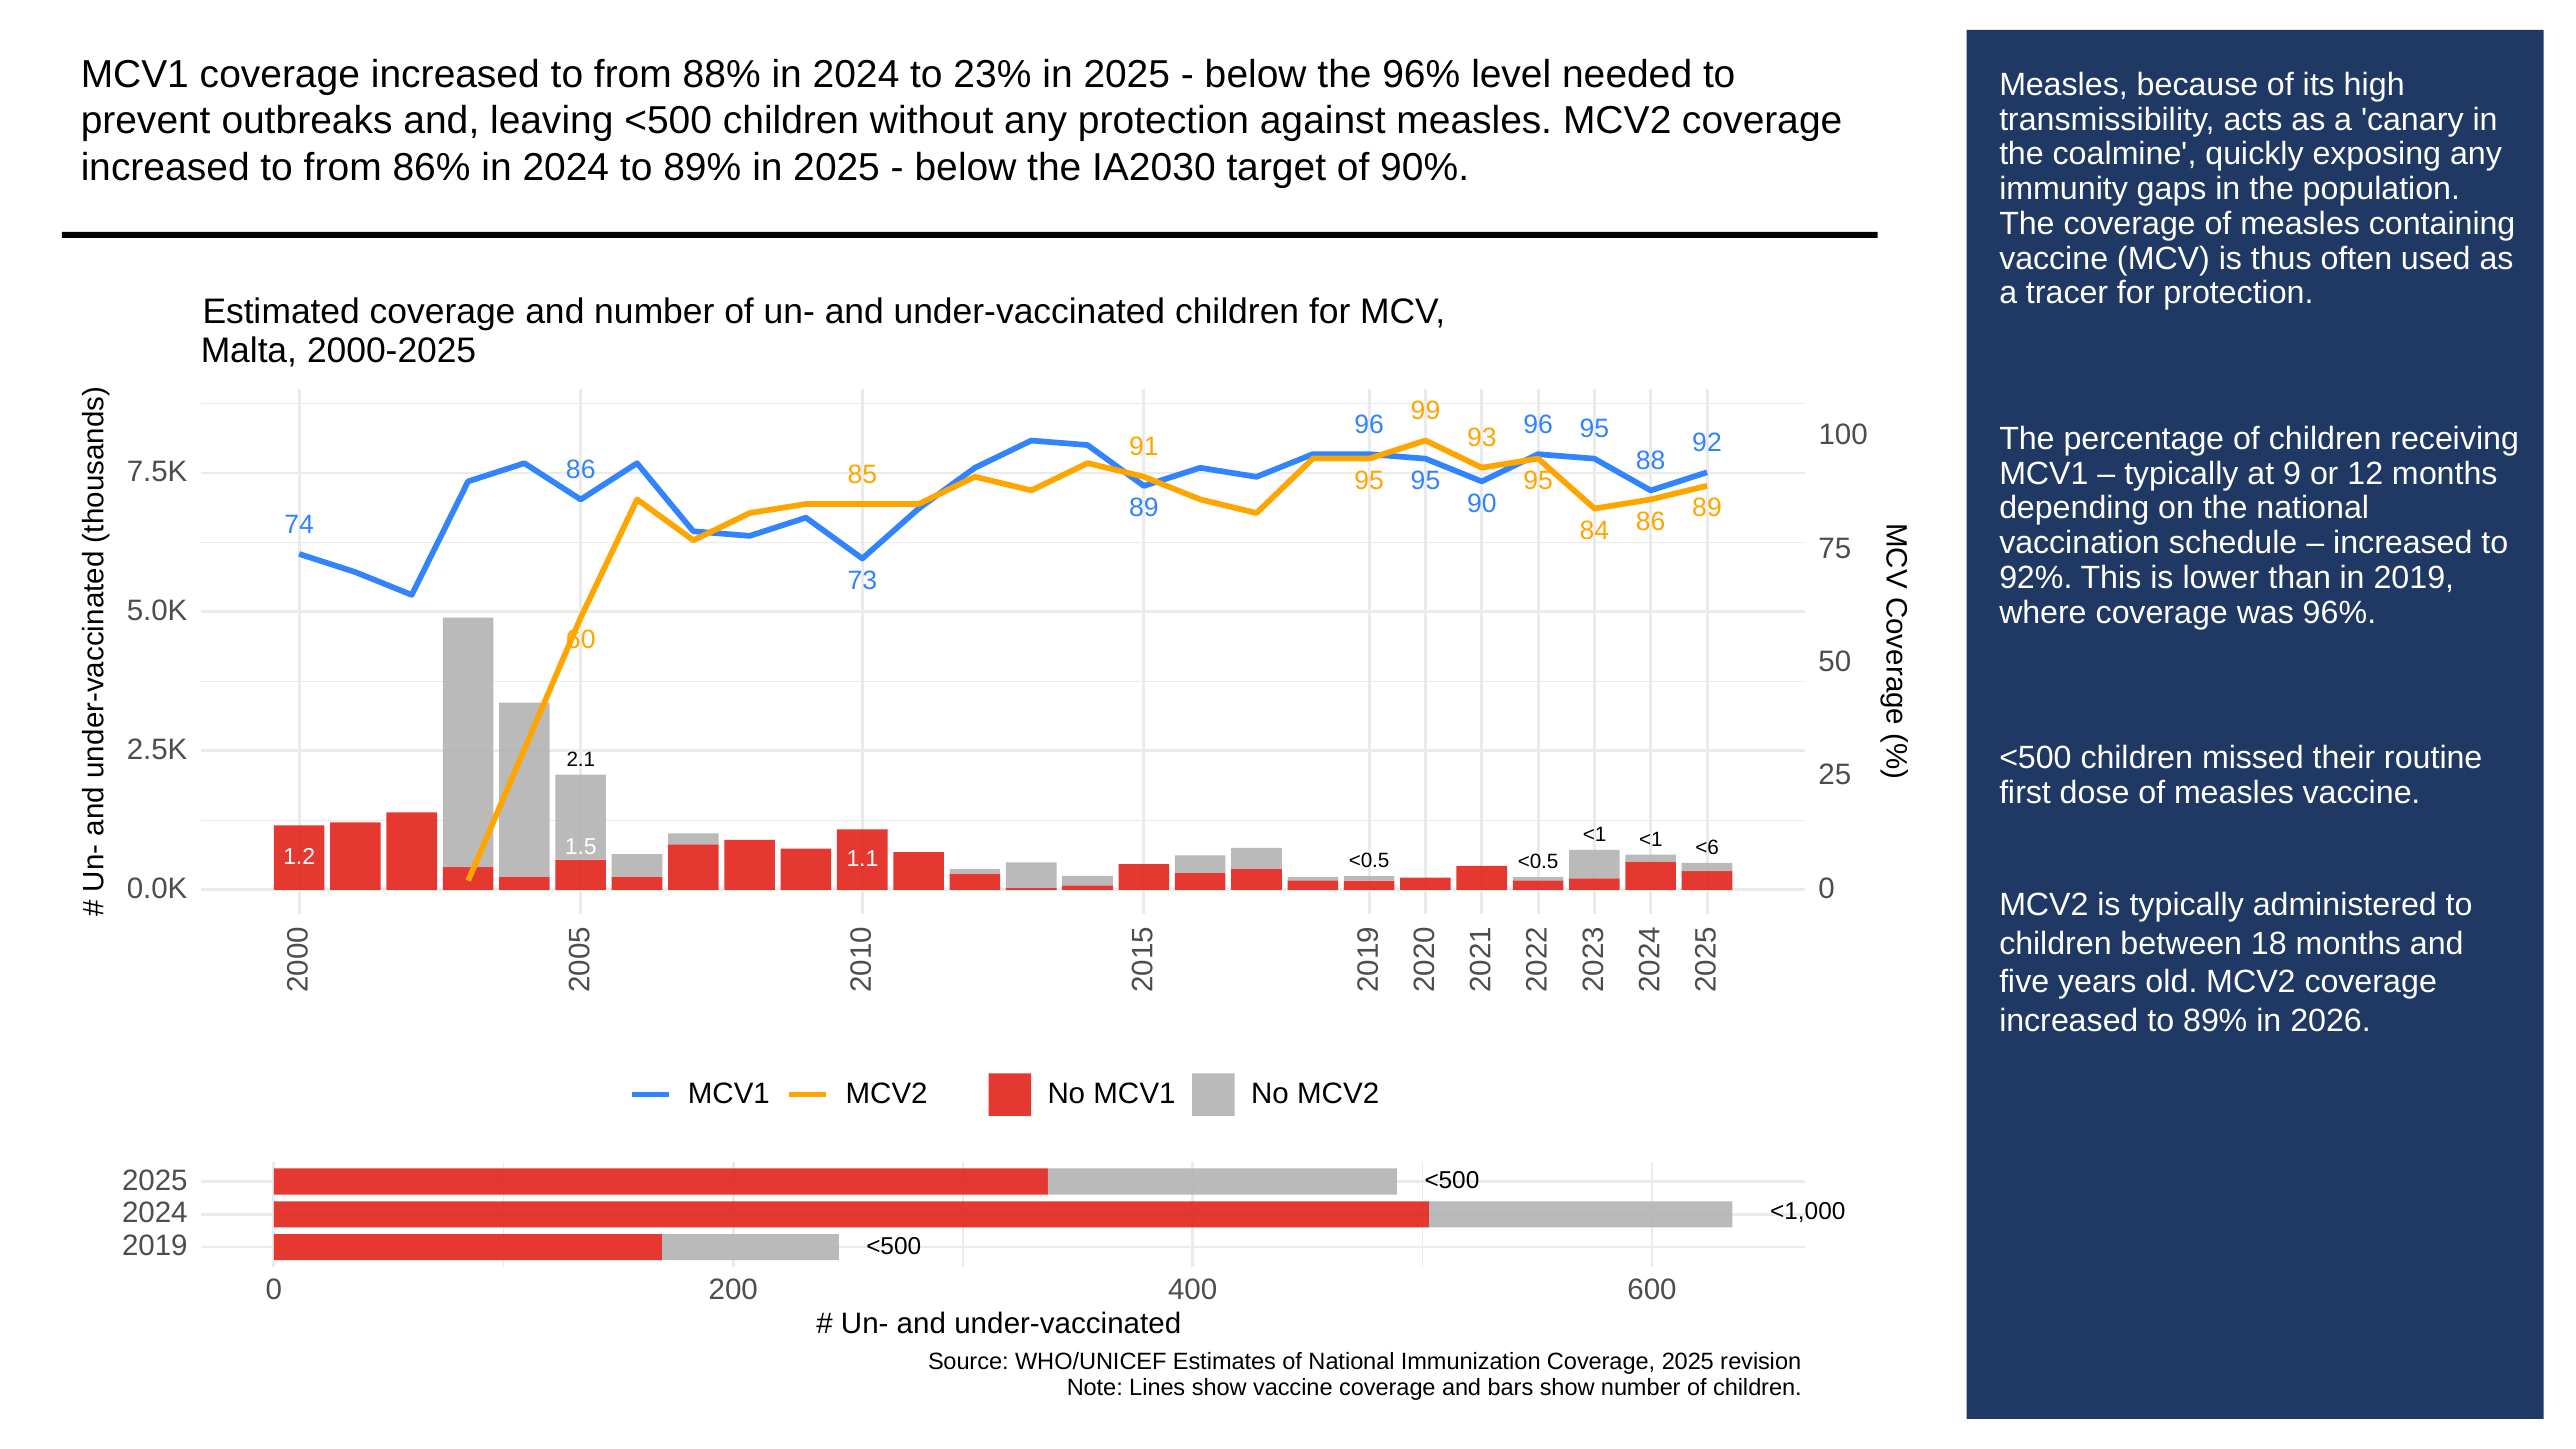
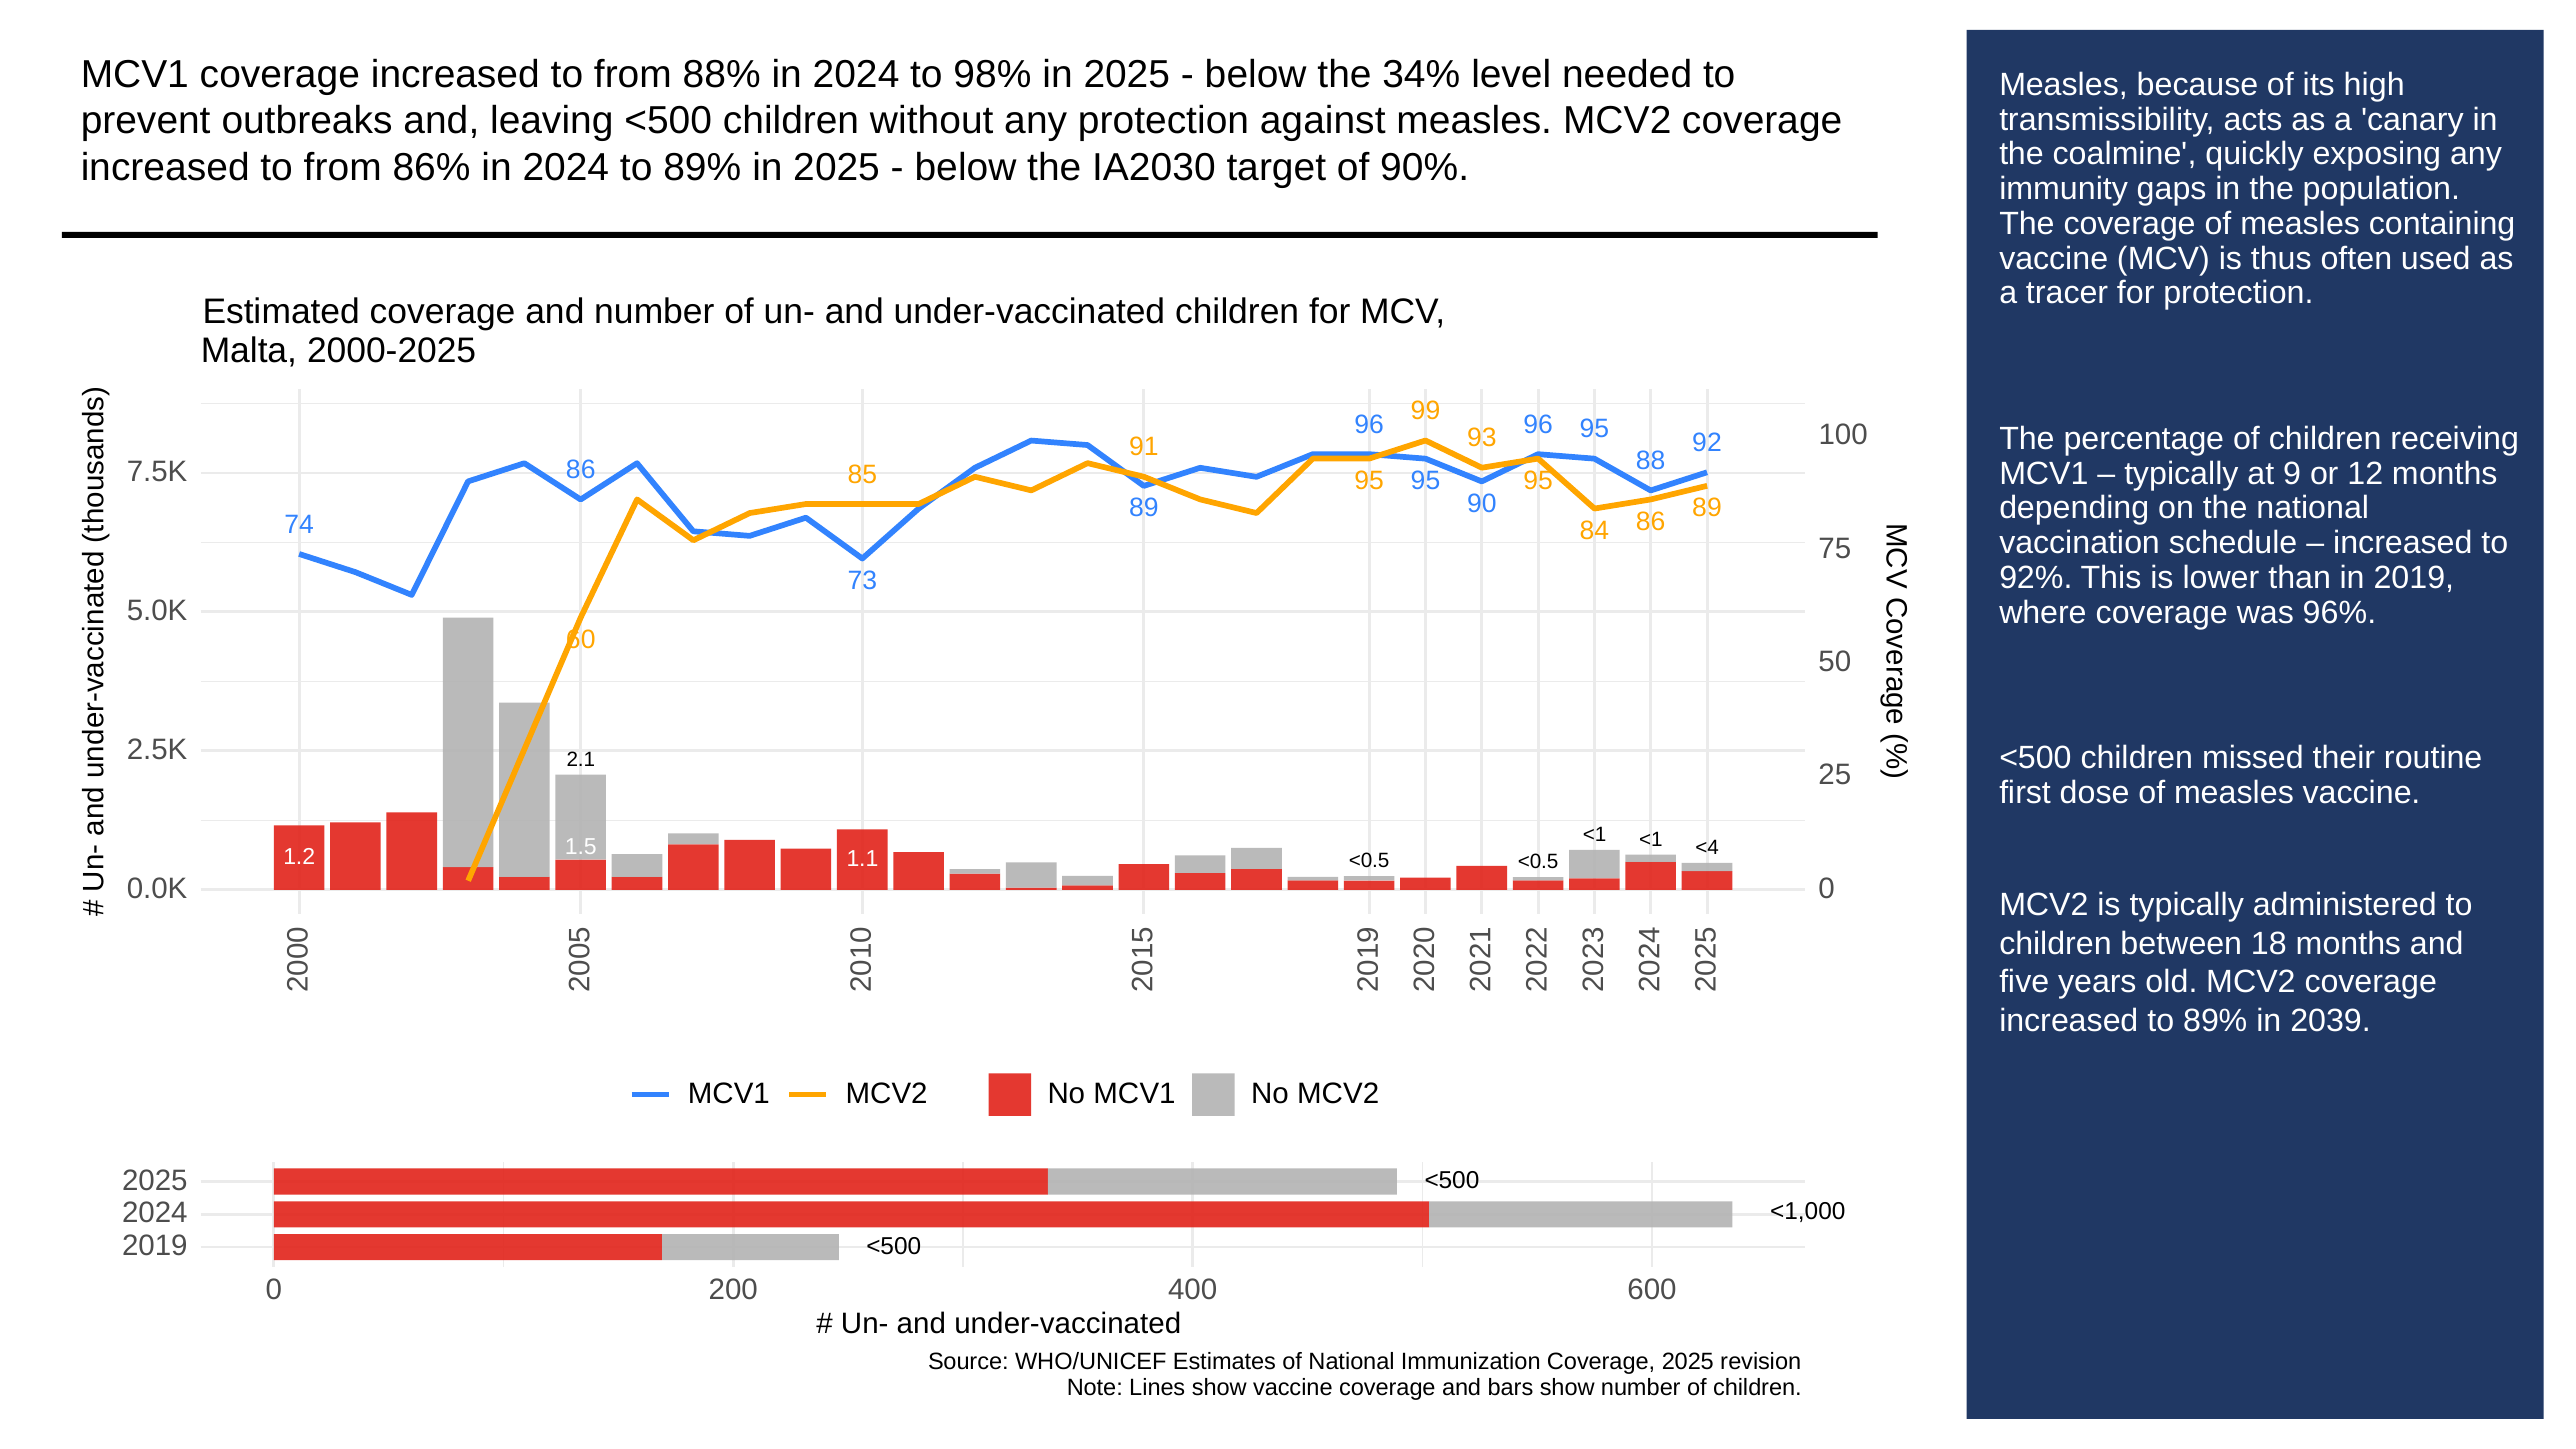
23%: 23% -> 98% (992, 74)
the 96%: 96% -> 34% (1421, 74)
<6: <6 -> <4 (1707, 847)
2026: 2026 -> 2039 (2331, 1021)
